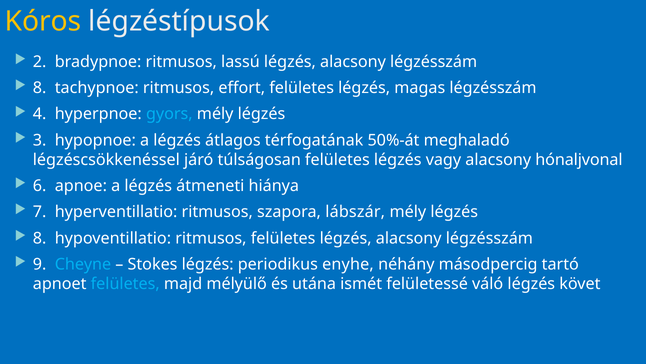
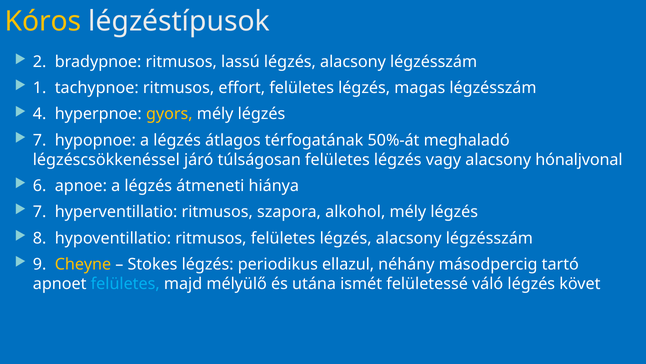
8: 8 -> 1 (40, 88)
gyors colour: light blue -> yellow (169, 114)
3: 3 -> 7 (40, 140)
lábszár: lábszár -> alkohol (355, 212)
Cheyne colour: light blue -> yellow (83, 264)
enyhe: enyhe -> ellazul (348, 264)
